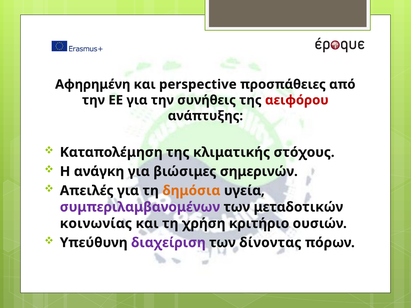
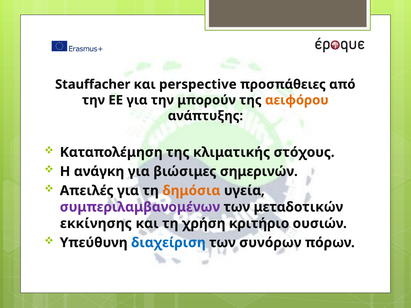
Αφηρημένη: Αφηρημένη -> Stauffacher (93, 84)
συνήθεις: συνήθεις -> μπορούν (207, 100)
αειφόρου colour: red -> orange (297, 100)
κοινωνίας: κοινωνίας -> εκκίνησης (96, 224)
διαχείριση colour: purple -> blue (168, 243)
δίνοντας: δίνοντας -> συνόρων (270, 243)
